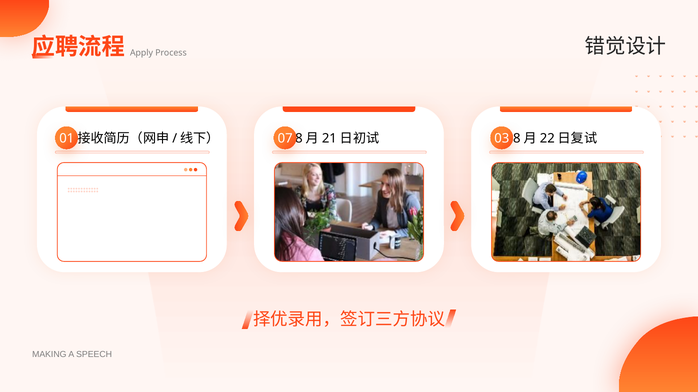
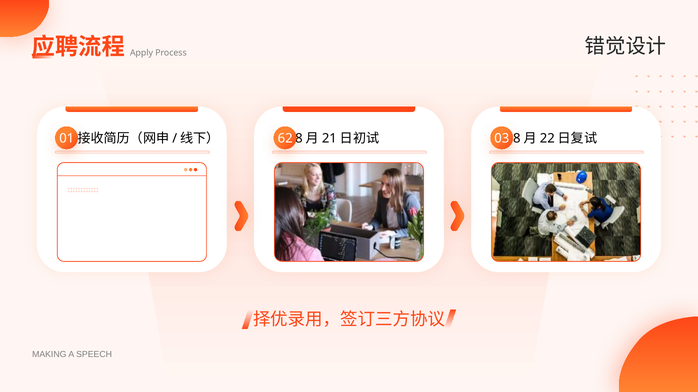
07: 07 -> 62 (285, 139)
